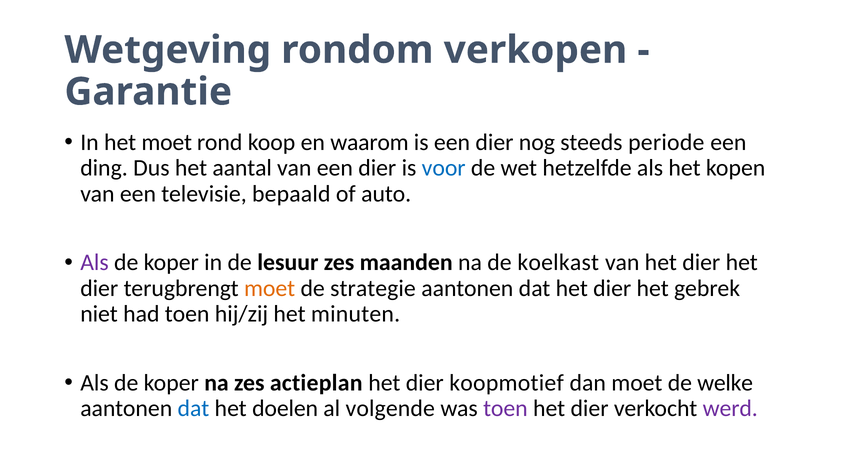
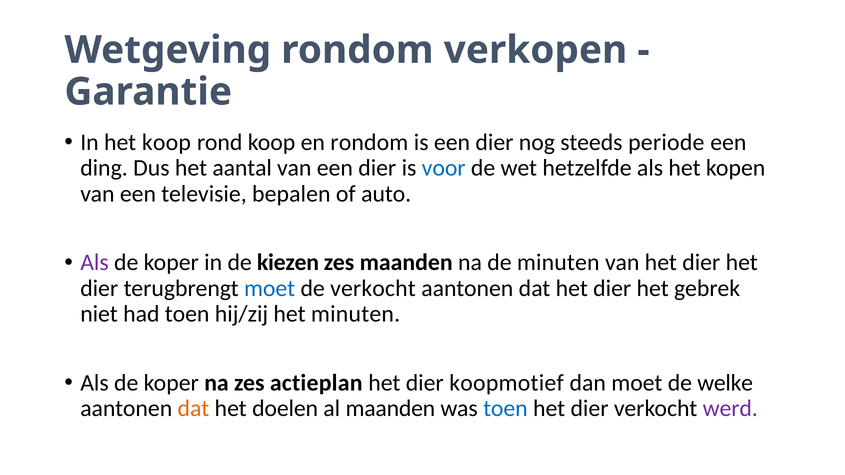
het moet: moet -> koop (166, 142)
en waarom: waarom -> rondom (369, 142)
bepaald: bepaald -> bepalen (291, 194)
lesuur: lesuur -> kiezen (288, 263)
de koelkast: koelkast -> minuten (558, 263)
moet colour: orange -> blue (270, 288)
de strategie: strategie -> verkocht (373, 288)
dat colour: blue -> orange (193, 409)
al volgende: volgende -> maanden (390, 409)
toen colour: purple -> blue (505, 409)
